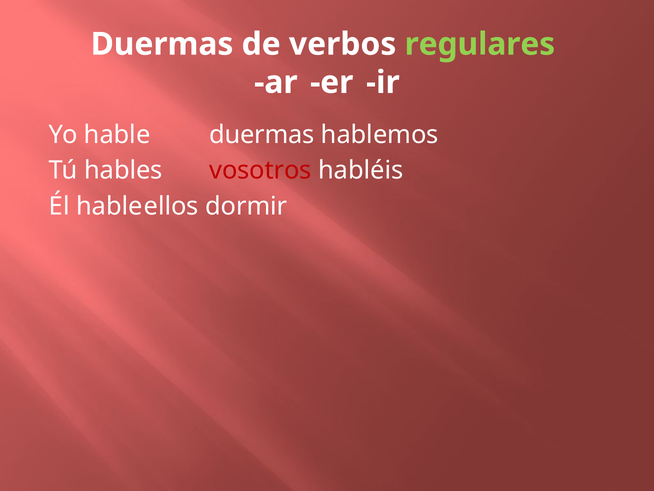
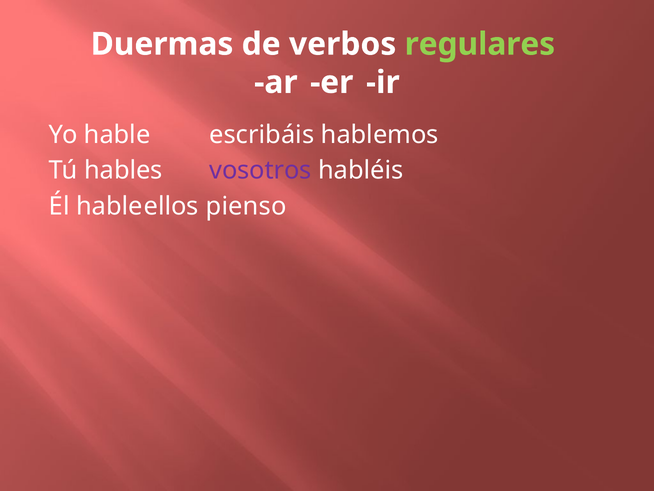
hable duermas: duermas -> escribáis (262, 135)
vosotros colour: red -> purple (260, 170)
dormir: dormir -> pienso (246, 206)
